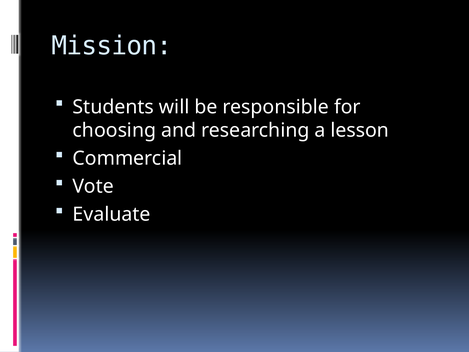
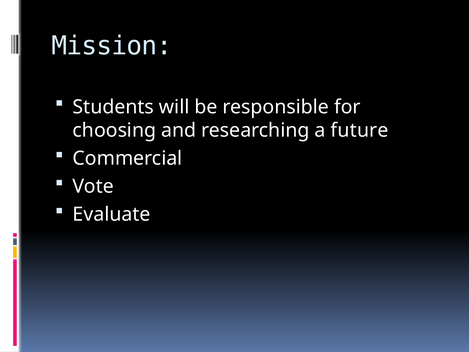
lesson: lesson -> future (360, 130)
